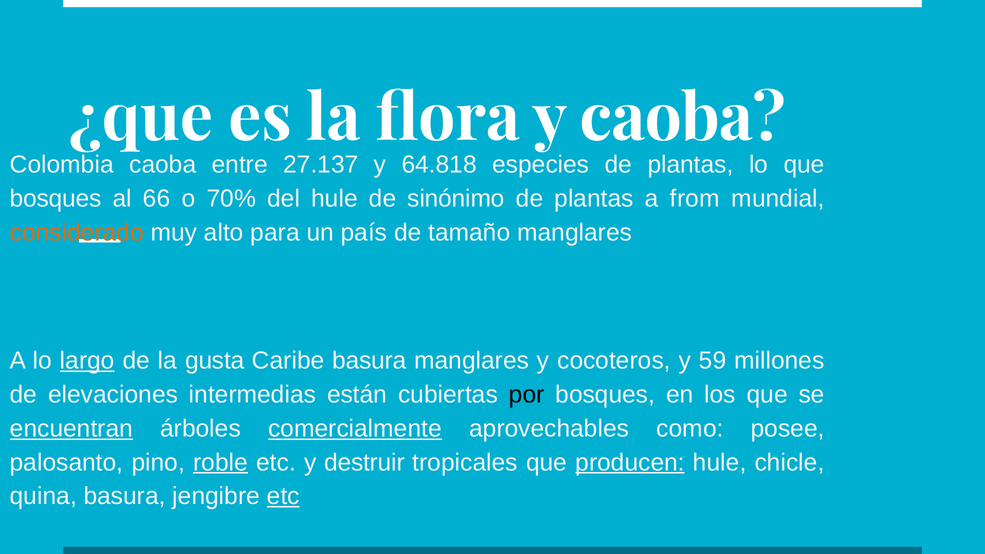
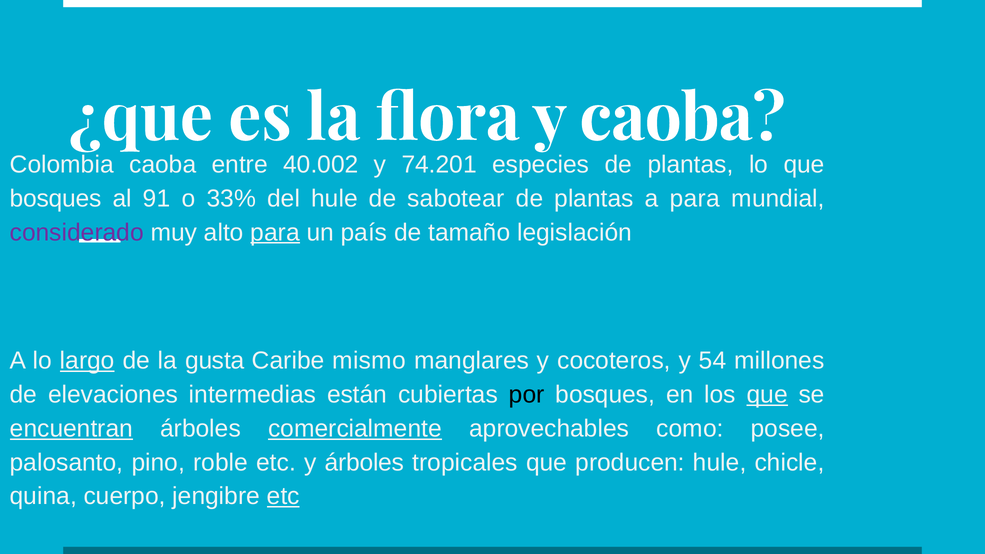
27.137: 27.137 -> 40.002 (321, 164)
64.818: 64.818 -> 74.201 (439, 164)
66: 66 -> 91 (157, 198)
70%: 70% -> 33% (231, 198)
sinónimo: sinónimo -> sabotear (456, 198)
a from: from -> para (695, 198)
considerado colour: orange -> purple (77, 232)
para underline: none -> present (275, 232)
tamaño manglares: manglares -> legislación (575, 232)
Caribe basura: basura -> mismo (369, 361)
59: 59 -> 54 (713, 361)
que underline: none -> present (767, 395)
roble underline: present -> none (221, 462)
y destruir: destruir -> árboles (365, 462)
producen underline: present -> none (630, 462)
quina basura: basura -> cuerpo (125, 496)
